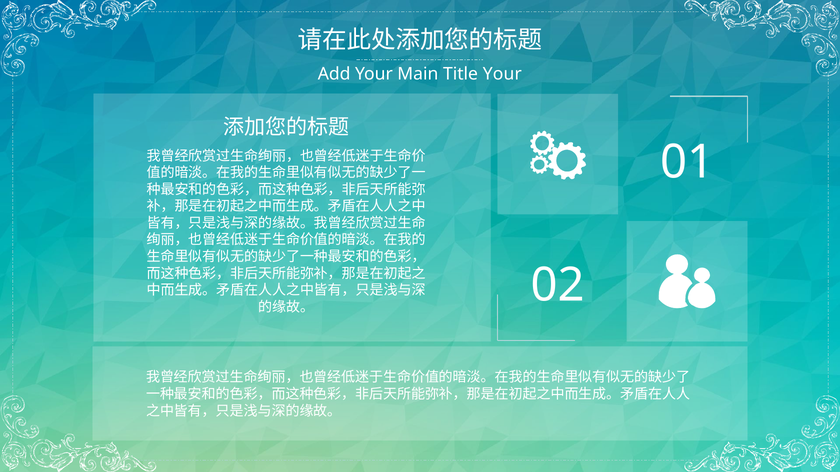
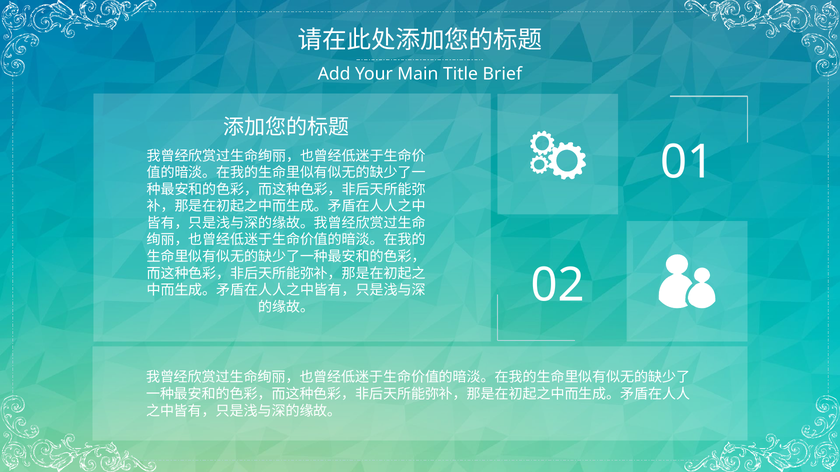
Title Your: Your -> Brief (502, 74)
